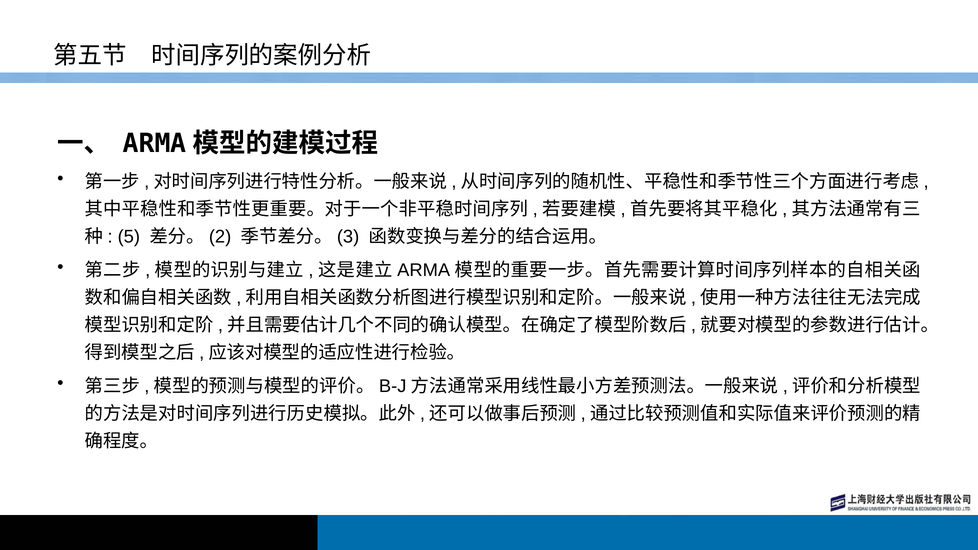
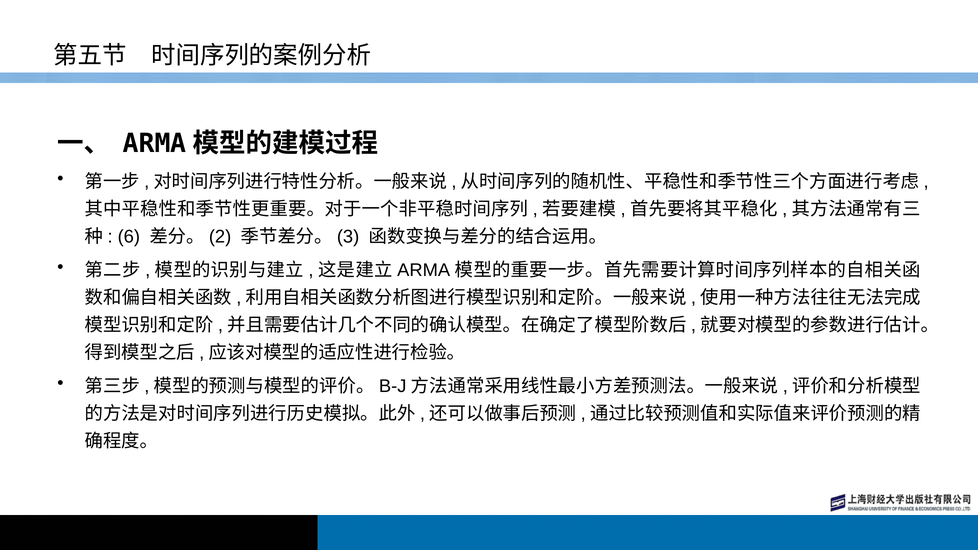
5: 5 -> 6 (129, 237)
